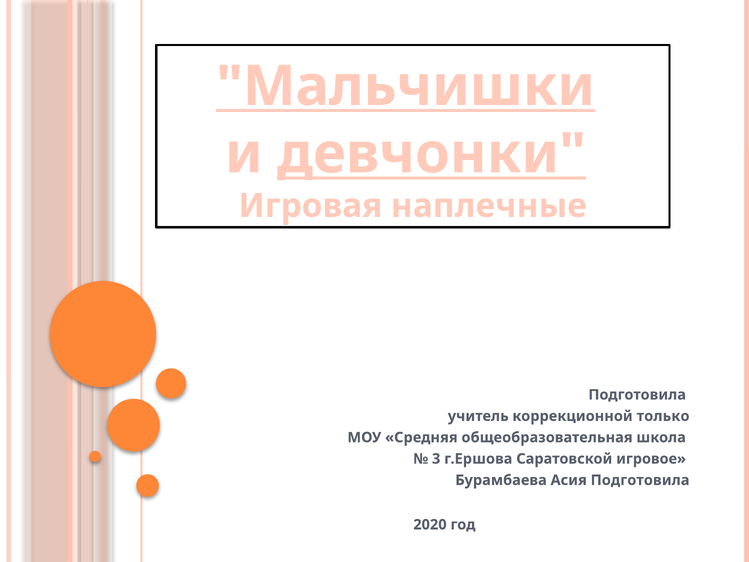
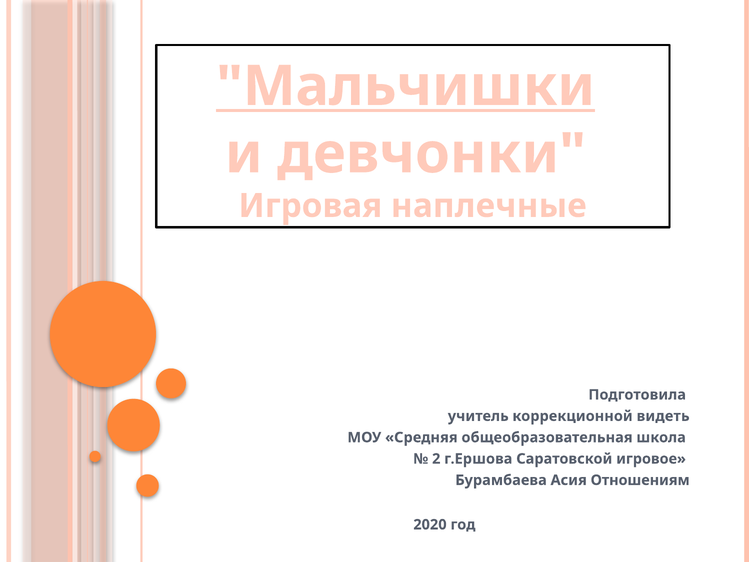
девчонки underline: present -> none (432, 154)
только: только -> видеть (663, 416)
3: 3 -> 2 (436, 459)
Асия Подготовила: Подготовила -> Отношениям (640, 480)
